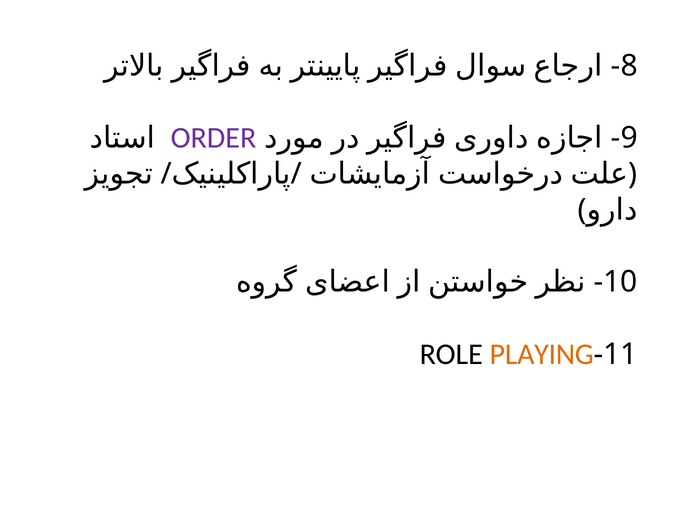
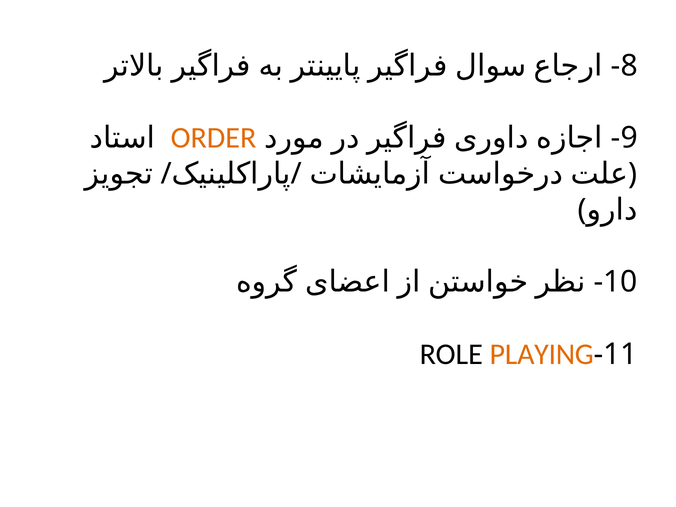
ORDER colour: purple -> orange (213, 138)
